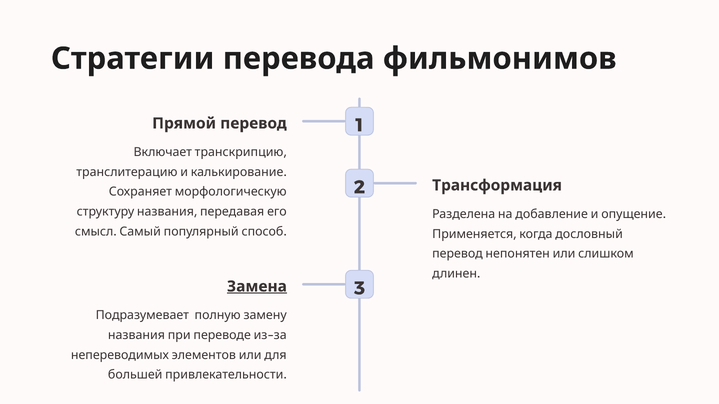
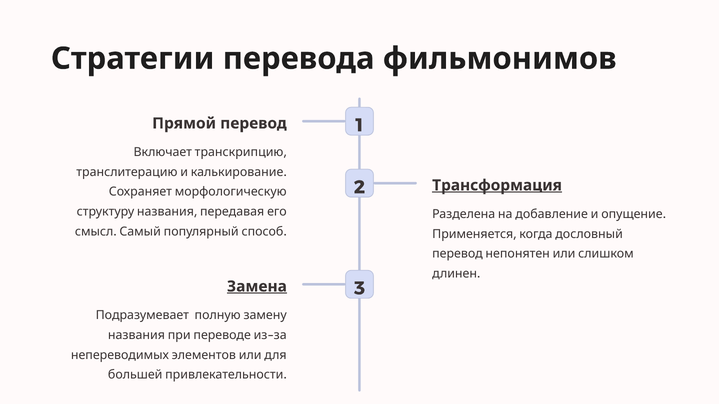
Трансформация underline: none -> present (497, 186)
